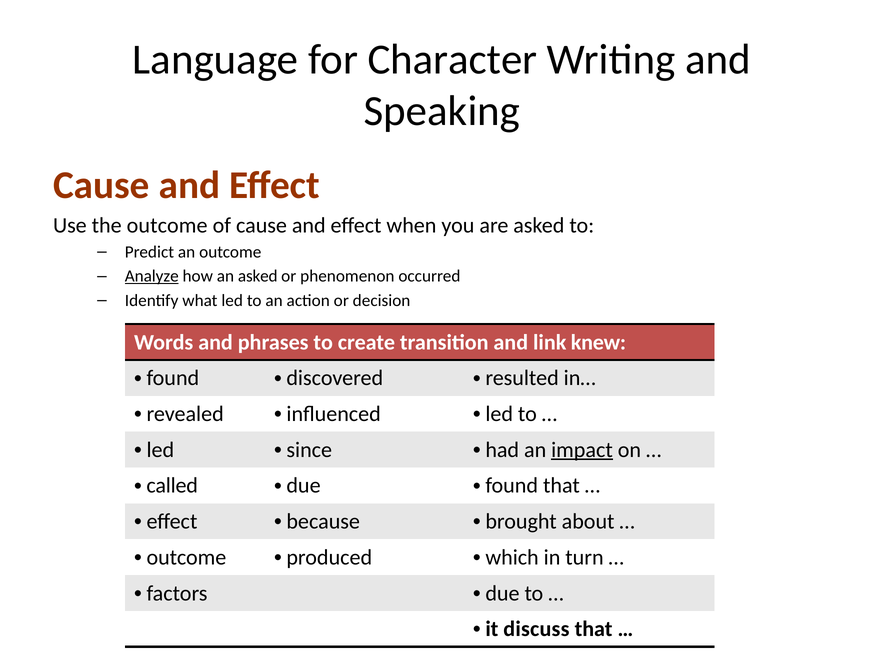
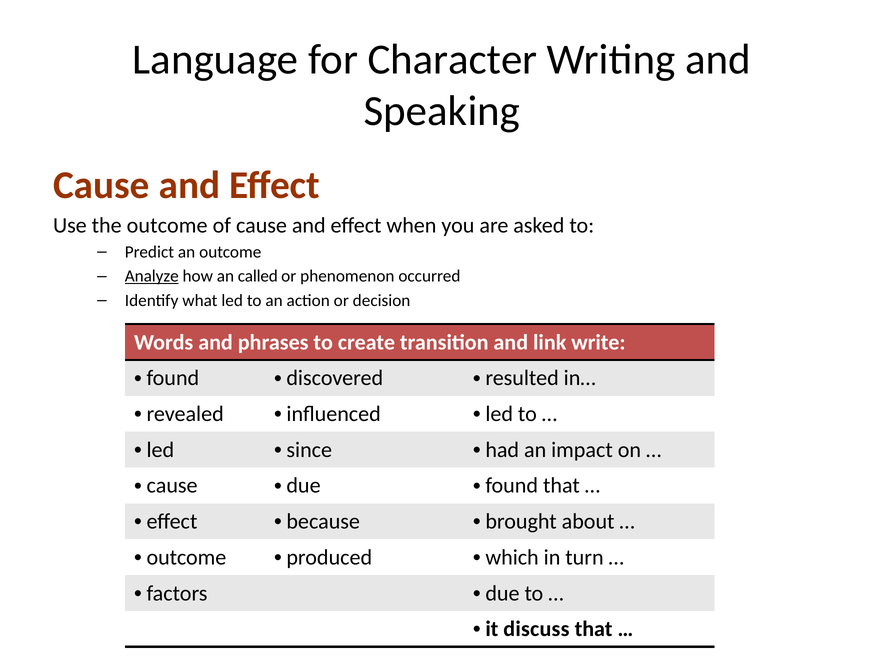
an asked: asked -> called (258, 276)
knew: knew -> write (598, 342)
impact underline: present -> none (582, 450)
called: called -> cause (172, 486)
